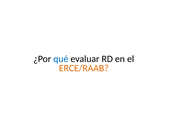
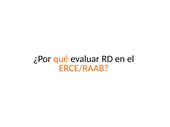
qué colour: blue -> orange (61, 59)
